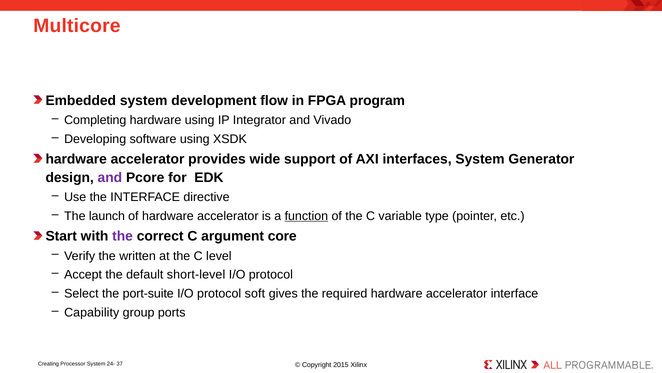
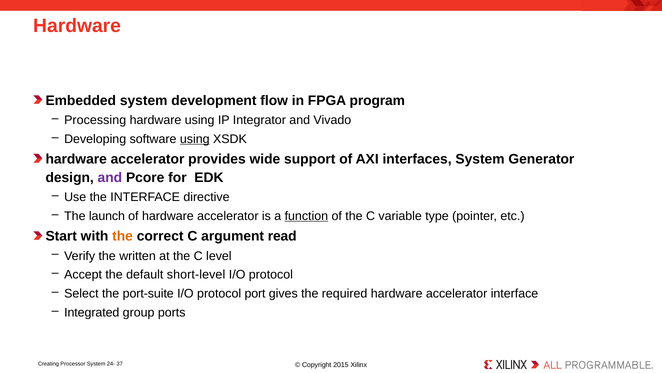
Multicore: Multicore -> Hardware (77, 26)
Completing: Completing -> Processing (95, 120)
using underline: none -> present (195, 139)
the colour: purple -> orange (123, 236)
core: core -> read (282, 236)
soft: soft -> port (255, 293)
Capability: Capability -> Integrated (92, 312)
